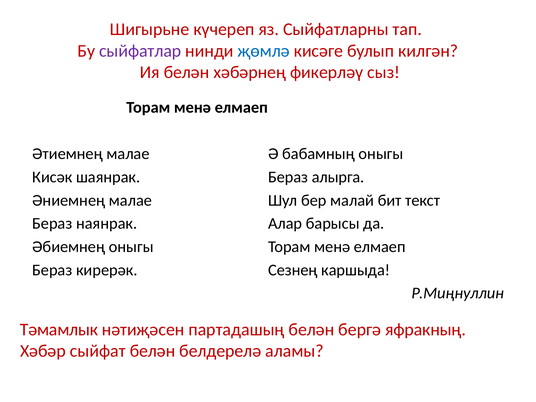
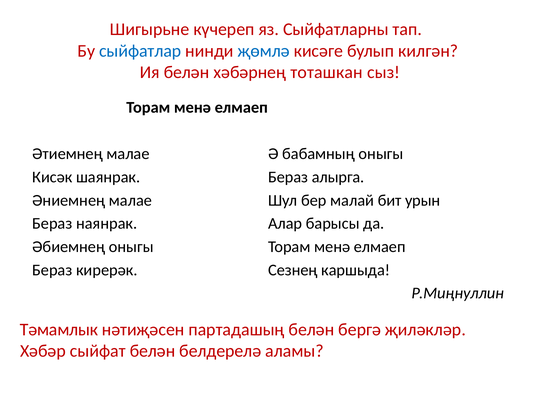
сыйфатлар colour: purple -> blue (140, 51)
фикерләү: фикерләү -> тоташкан (327, 72)
текст: текст -> урын (423, 200)
яфракның: яфракның -> җиләкләр (425, 330)
